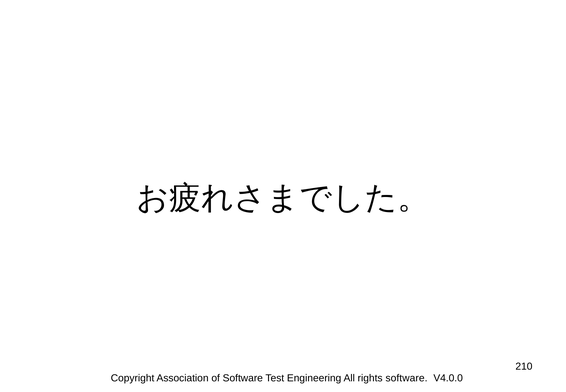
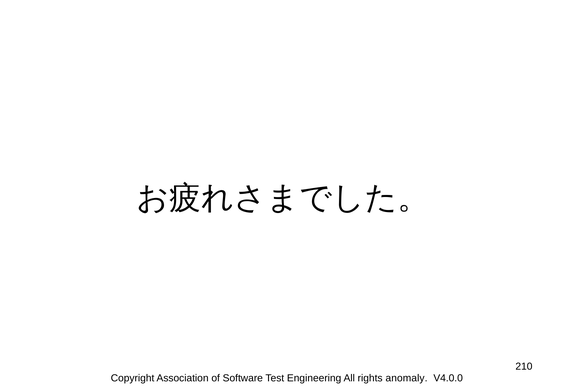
rights software: software -> anomaly (407, 378)
